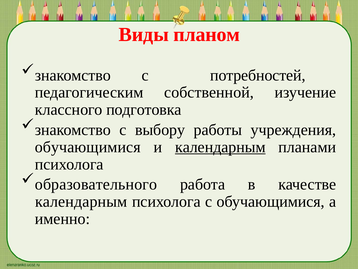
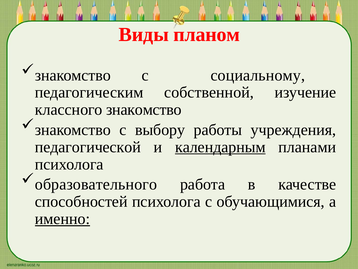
потребностей: потребностей -> социальному (258, 75)
классного подготовка: подготовка -> знакомство (144, 109)
обучающимися: обучающимися -> педагогической (88, 147)
календарным: календарным -> способностей (81, 201)
именно underline: none -> present (62, 218)
